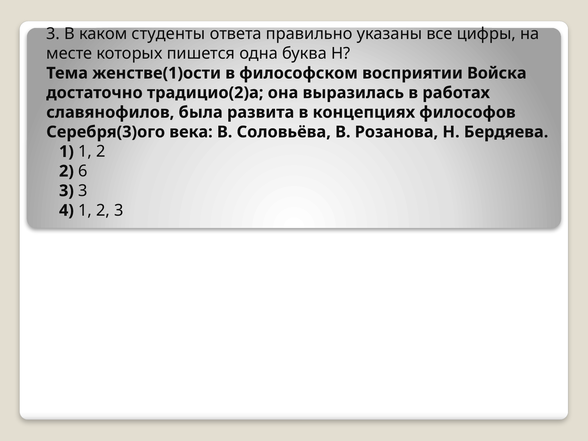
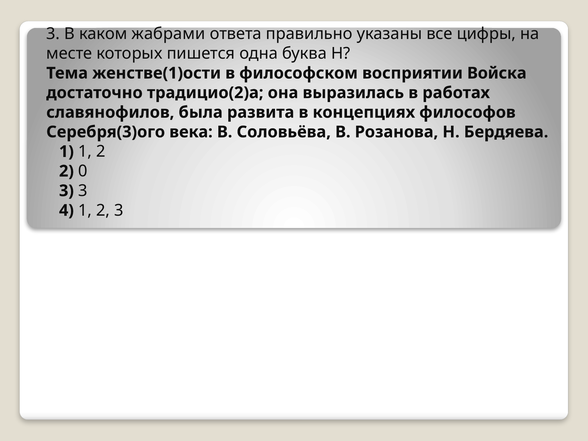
студенты: студенты -> жабрами (168, 34)
6: 6 -> 0 (83, 171)
